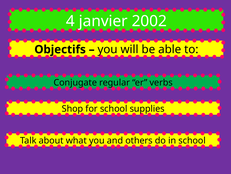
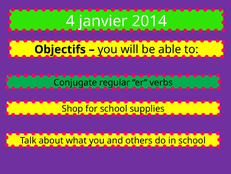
2002: 2002 -> 2014 (149, 21)
